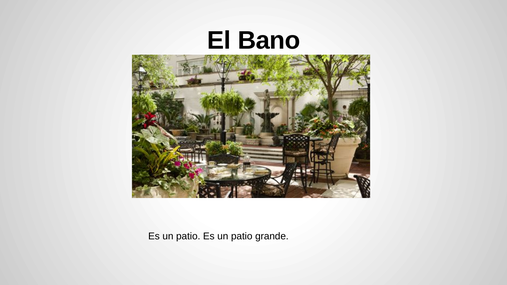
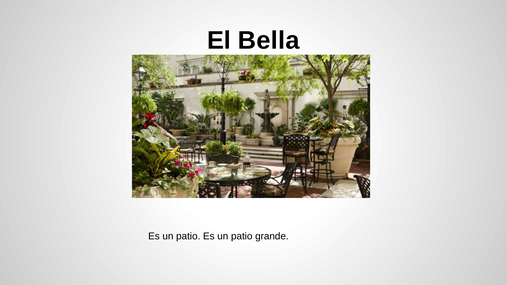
Bano: Bano -> Bella (269, 40)
